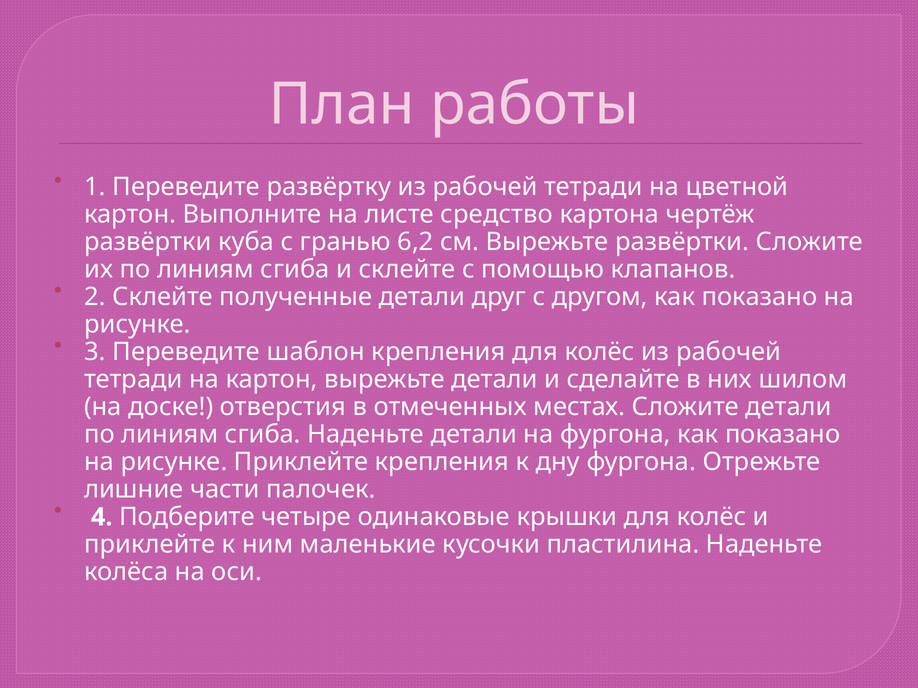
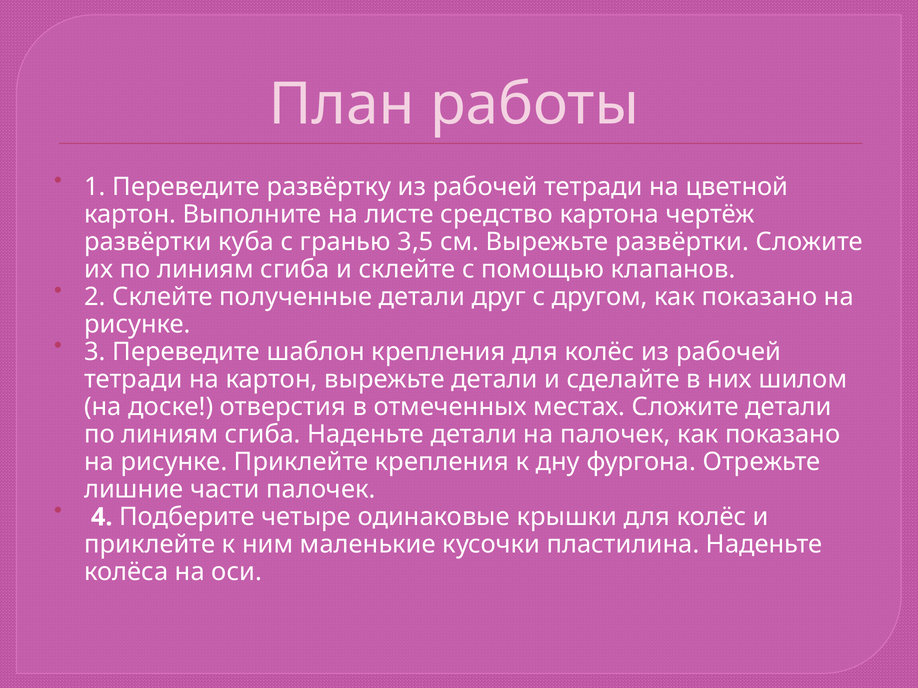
6,2: 6,2 -> 3,5 (416, 242)
на фургона: фургона -> палочек (615, 435)
